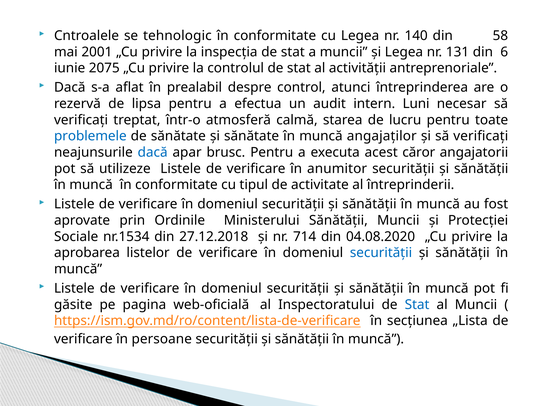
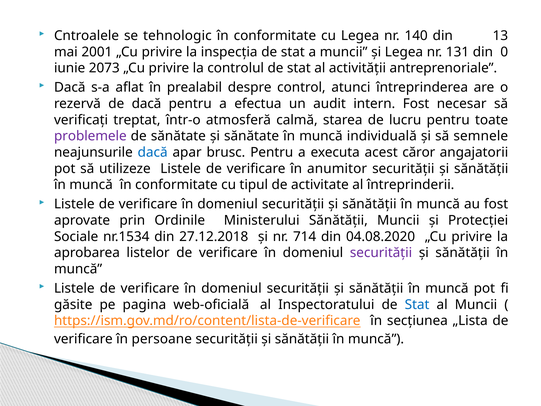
58: 58 -> 13 (500, 36)
6: 6 -> 0 (504, 52)
2075: 2075 -> 2073 (104, 68)
de lipsa: lipsa -> dacă (146, 104)
intern Luni: Luni -> Fost (416, 104)
problemele colour: blue -> purple (90, 136)
angajaților: angajaților -> individuală (382, 136)
și să verificați: verificați -> semnele (481, 136)
securității colour: blue -> purple (381, 253)
